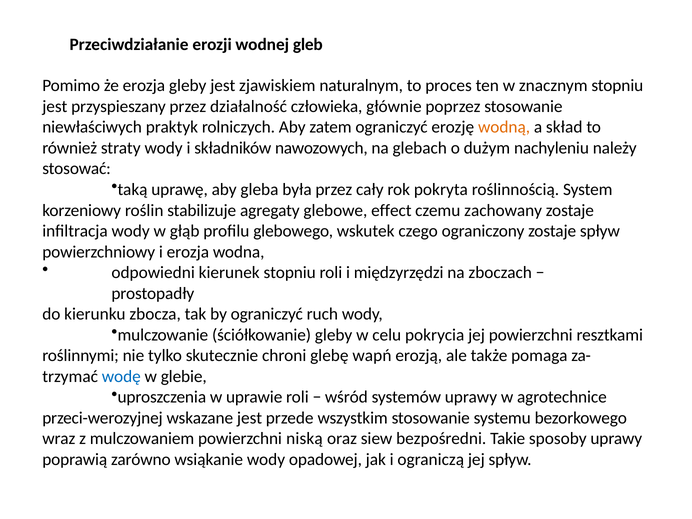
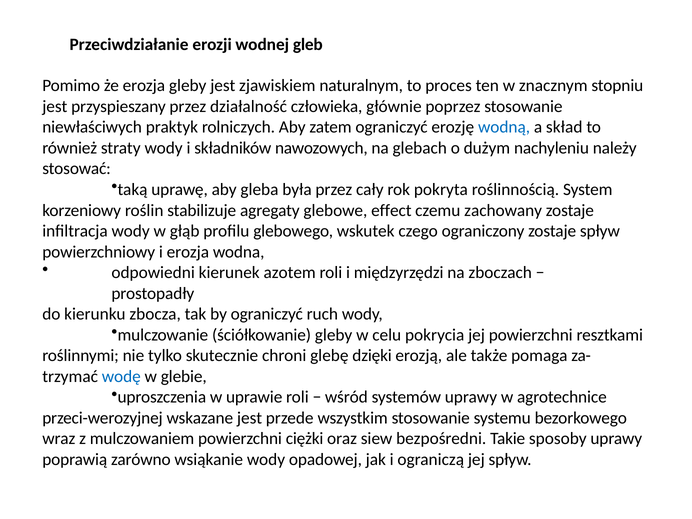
wodną colour: orange -> blue (504, 127)
kierunek stopniu: stopniu -> azotem (290, 273)
wapń: wapń -> dzięki (372, 356)
niską: niską -> ciężki (305, 439)
